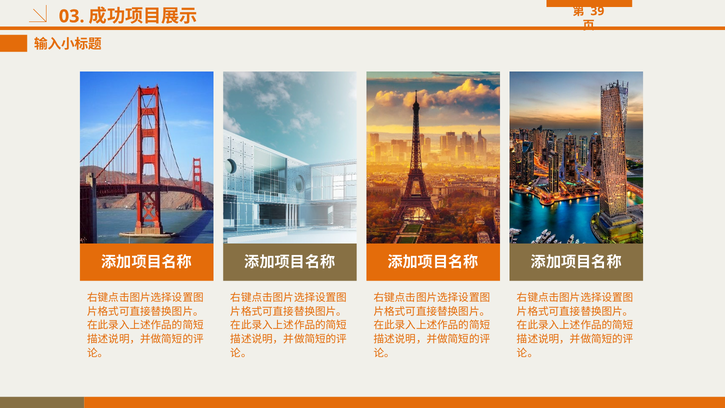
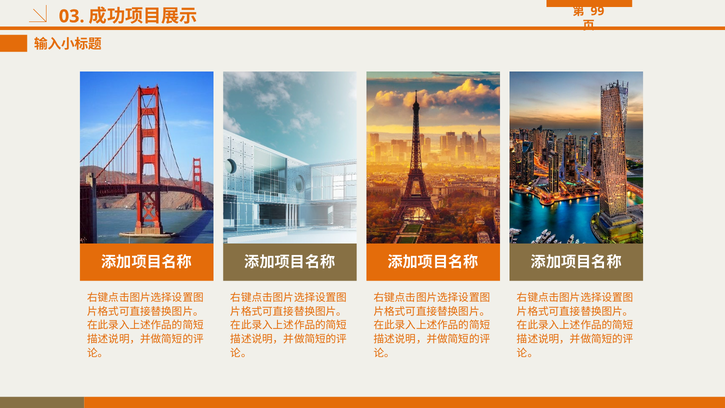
39: 39 -> 99 (597, 11)
